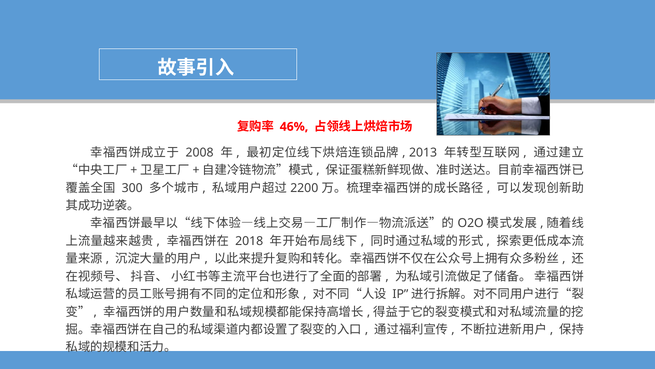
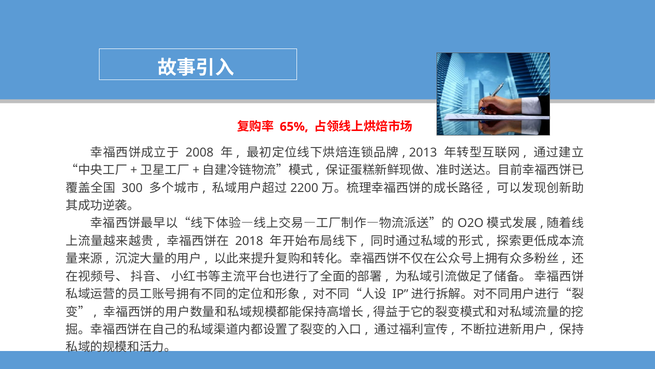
46%: 46% -> 65% (294, 127)
